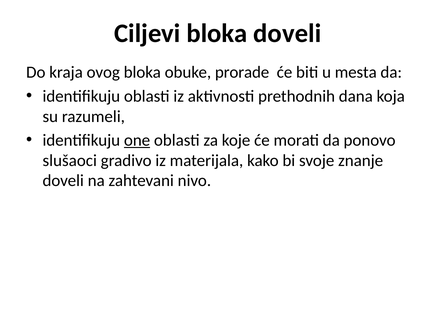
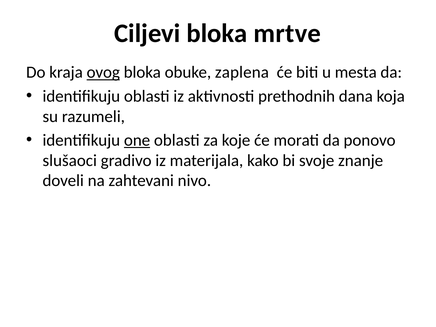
bloka doveli: doveli -> mrtve (287, 33)
ovog underline: none -> present (103, 72)
prorade: prorade -> zaplena (242, 72)
